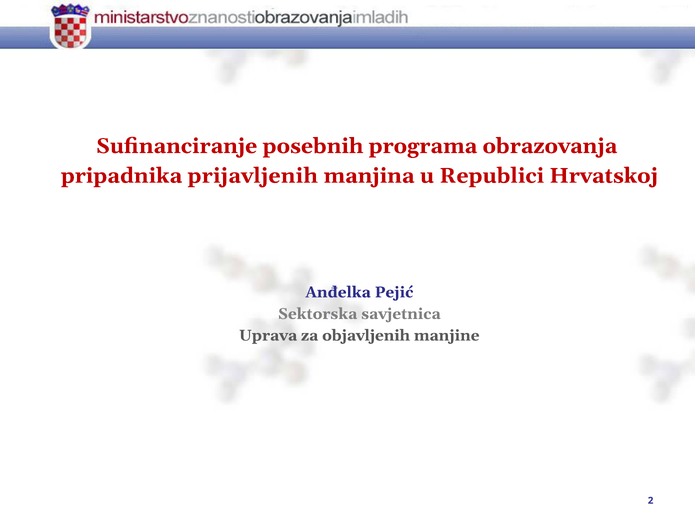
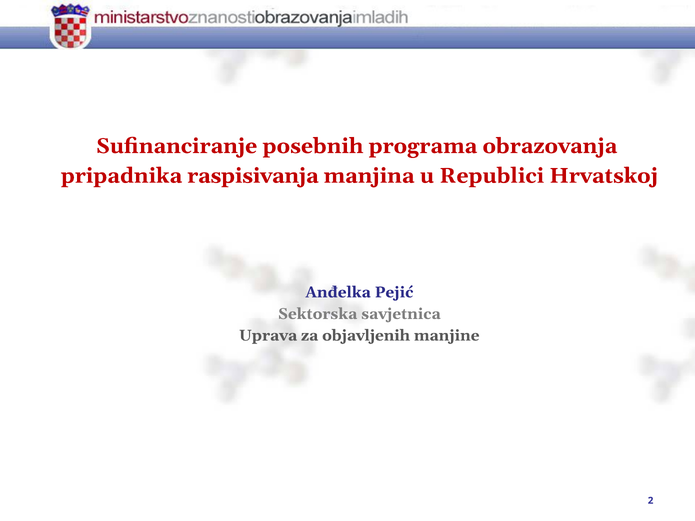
prijavljenih: prijavljenih -> raspisivanja (253, 176)
